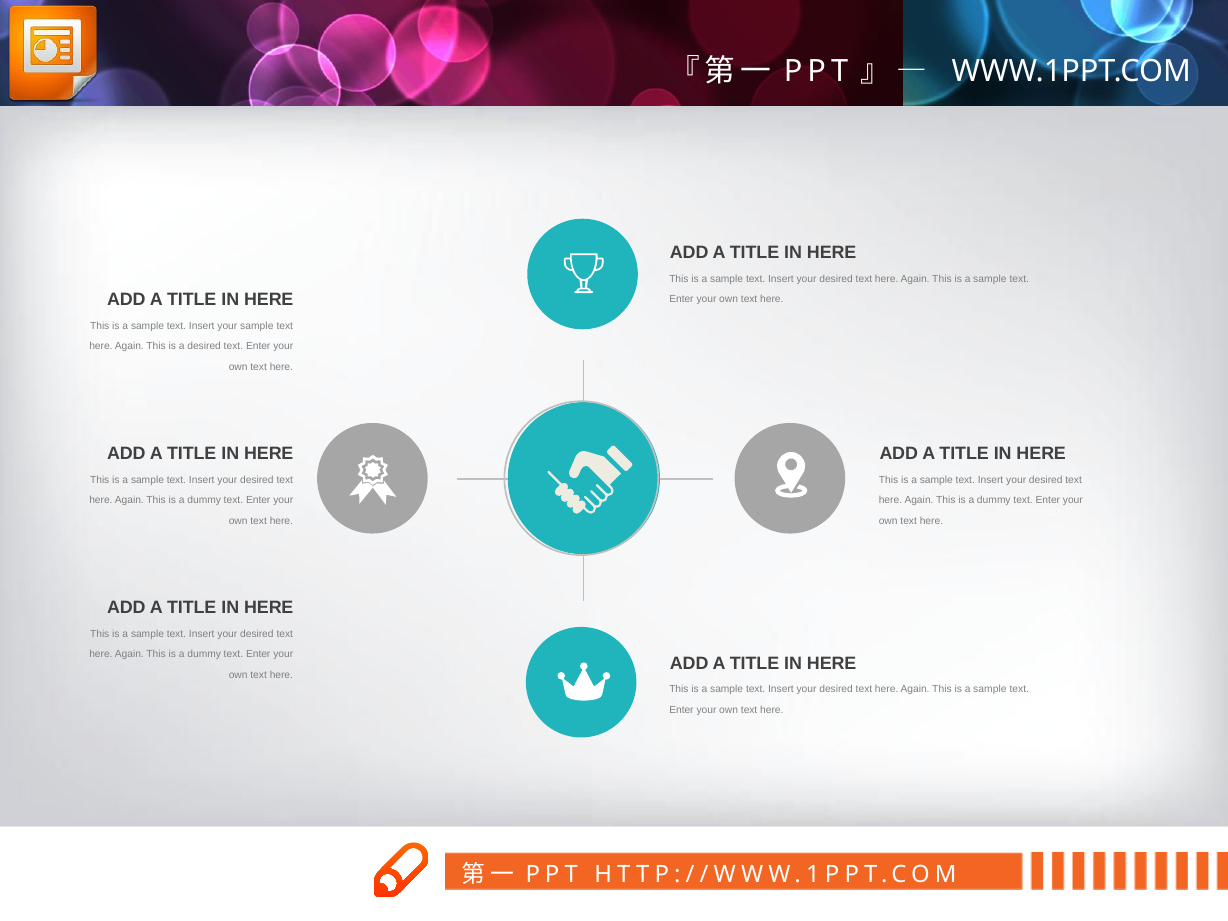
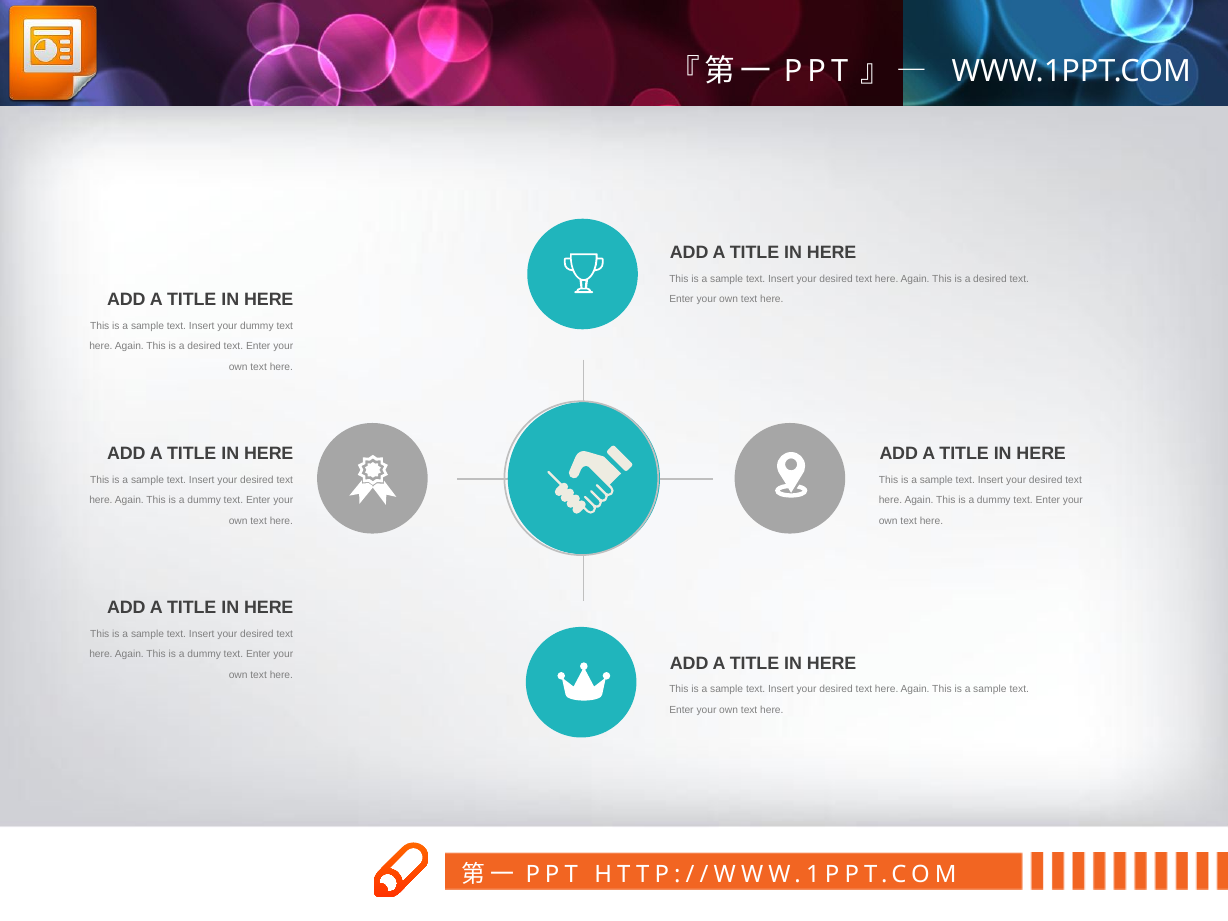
sample: sample -> desired (990, 279)
your sample: sample -> dummy (257, 326)
